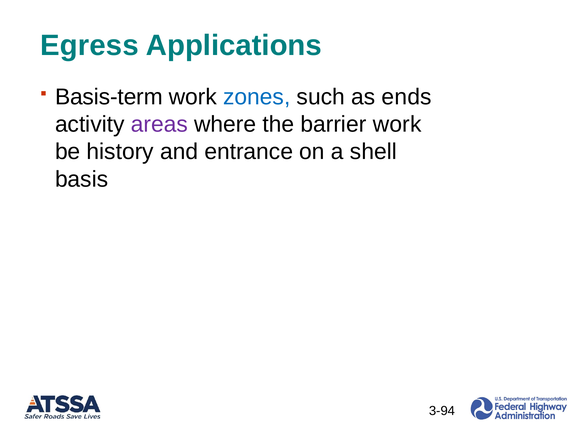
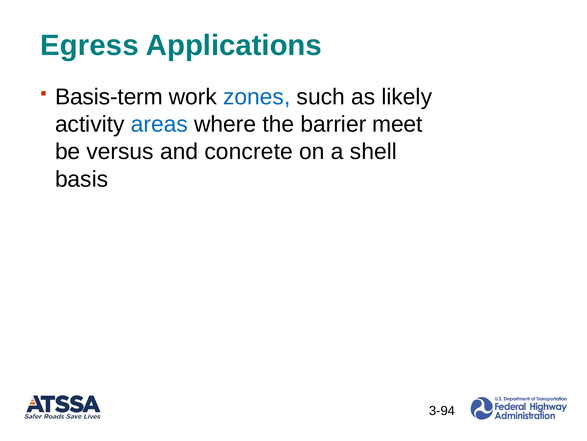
ends: ends -> likely (407, 97)
areas colour: purple -> blue (159, 124)
barrier work: work -> meet (397, 124)
history: history -> versus (120, 152)
entrance: entrance -> concrete (249, 152)
